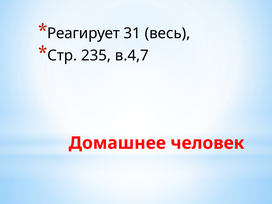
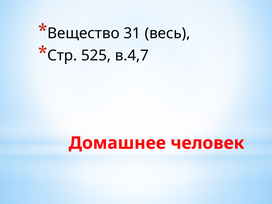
Реагирует: Реагирует -> Вещество (83, 33)
235: 235 -> 525 (96, 56)
